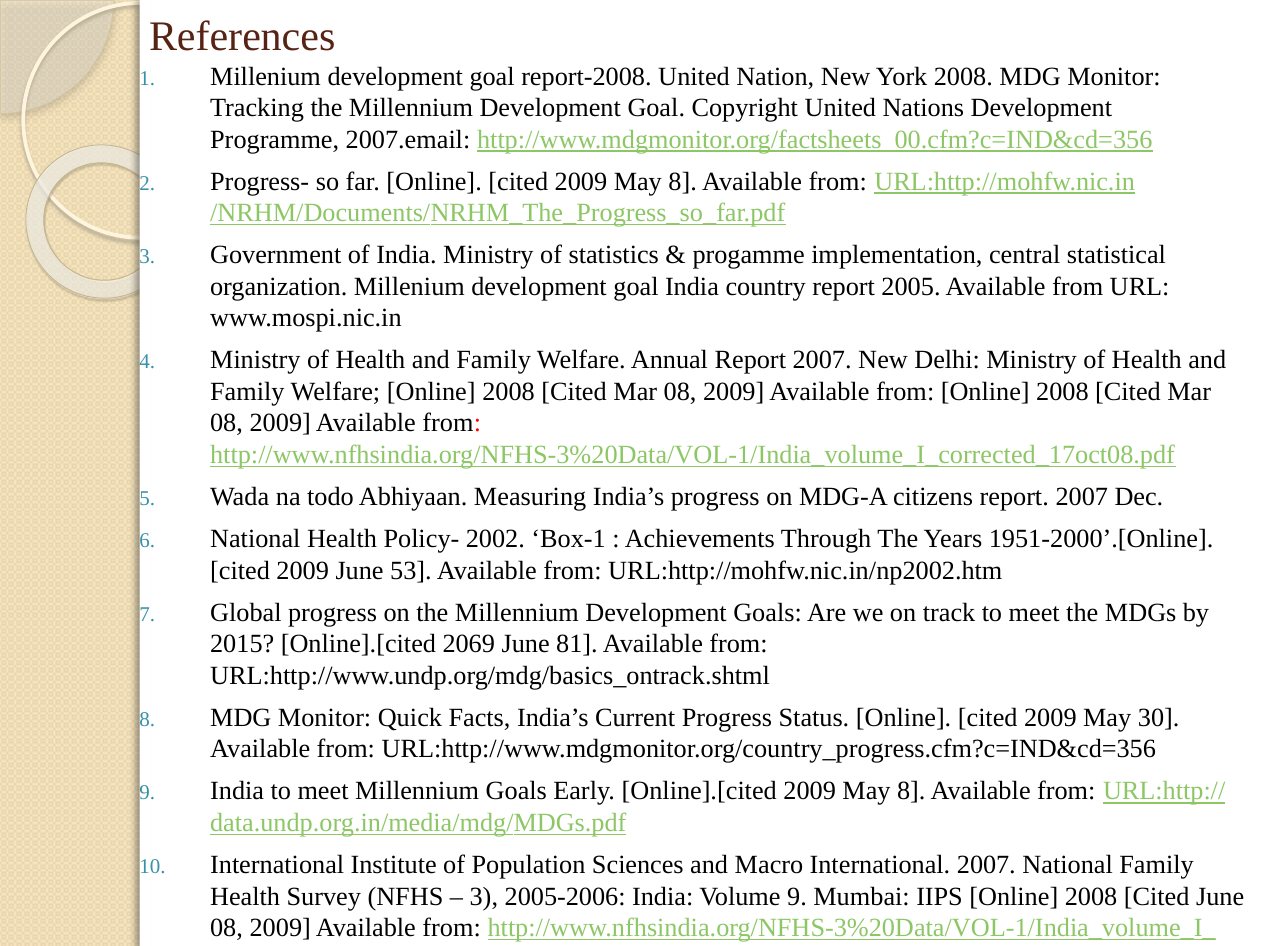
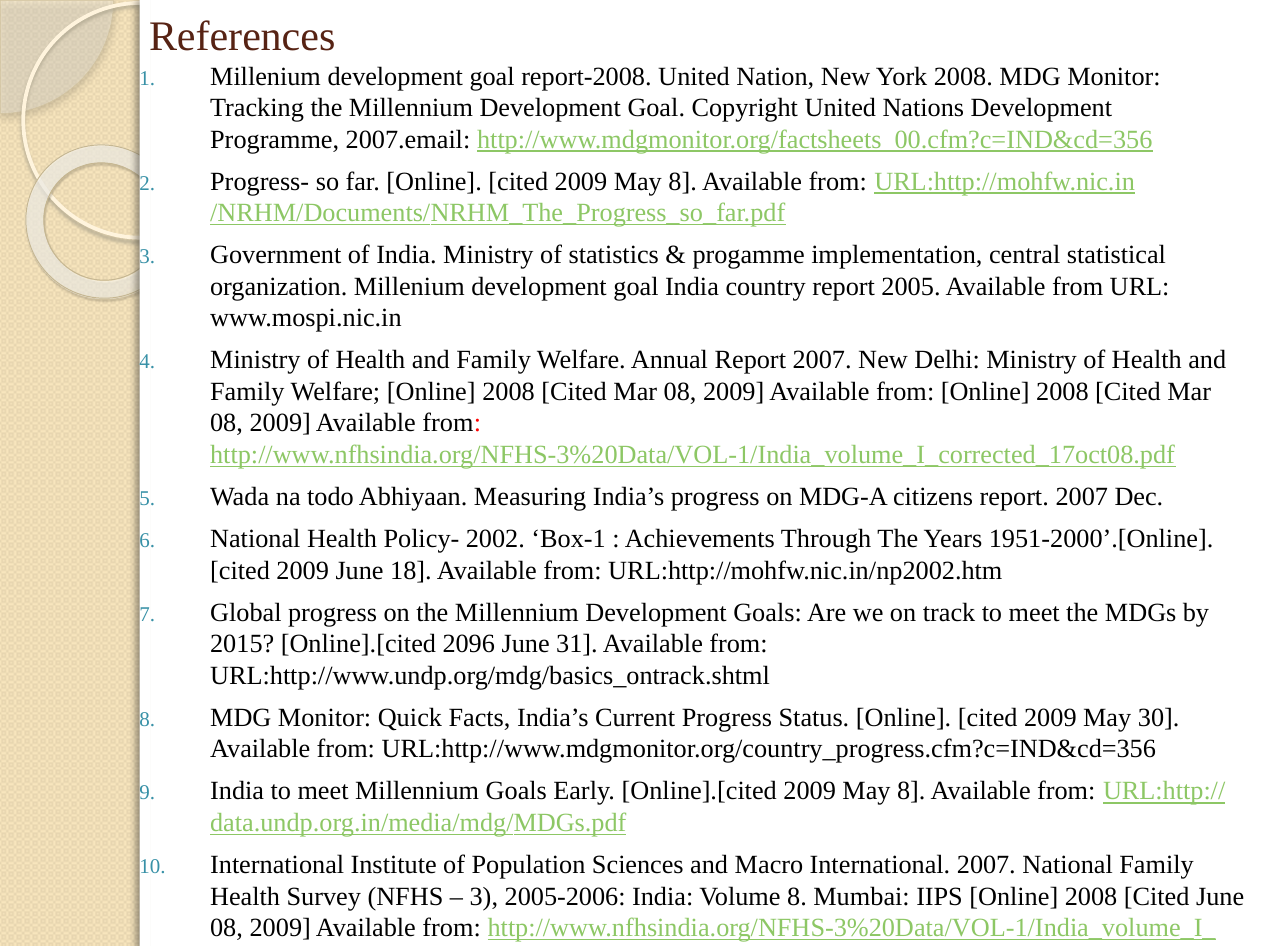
53: 53 -> 18 (411, 570)
2069: 2069 -> 2096 (469, 644)
81: 81 -> 31 (577, 644)
Volume 9: 9 -> 8 (797, 896)
